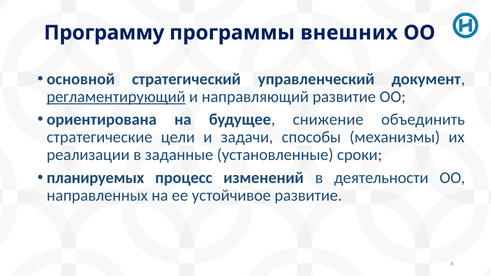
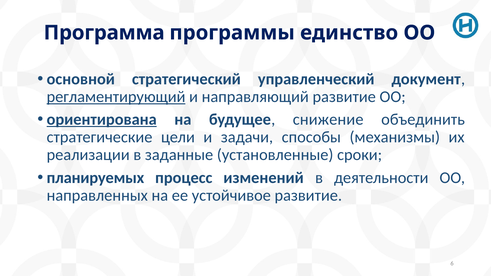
Программу: Программу -> Программа (104, 33)
внешних: внешних -> единство (349, 33)
ориентирована underline: none -> present (102, 120)
